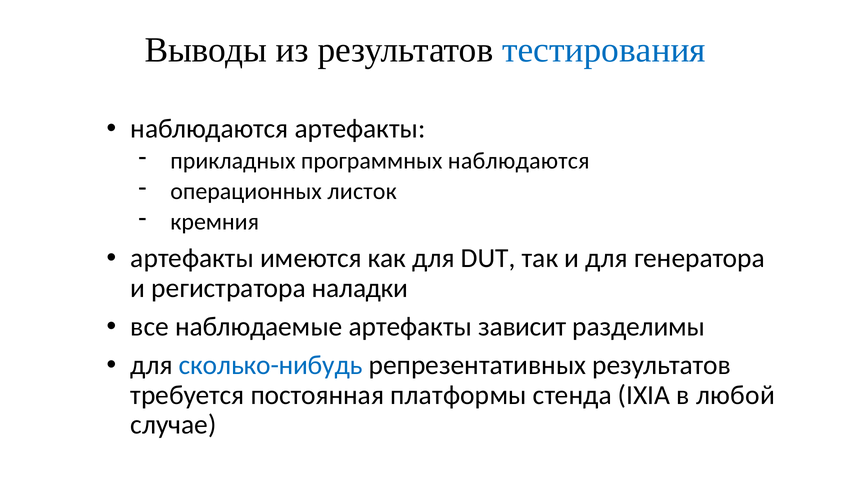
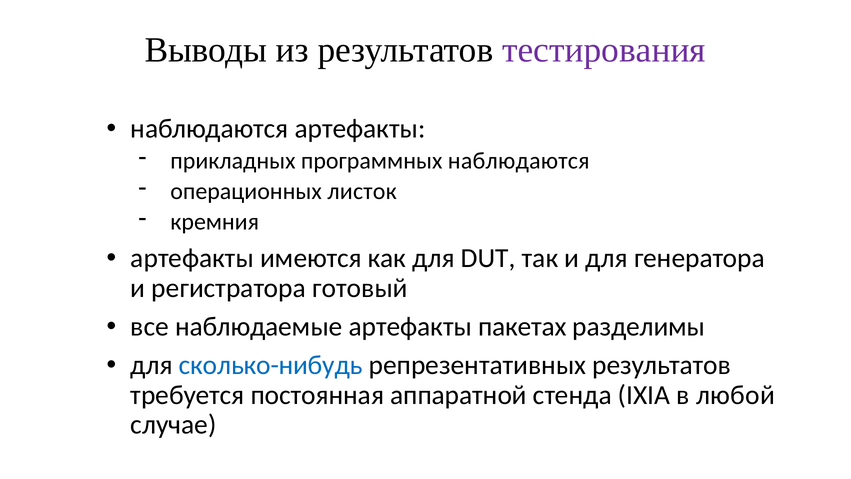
тестирования colour: blue -> purple (604, 50)
наладки: наладки -> готовый (360, 288)
зависит: зависит -> пакетах (522, 326)
платформы: платформы -> аппаратной (459, 395)
